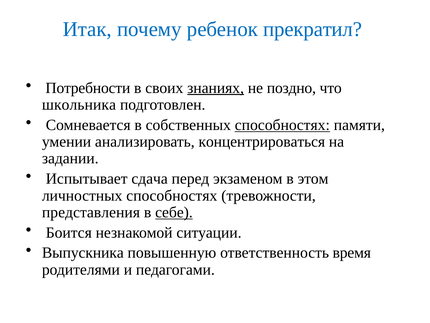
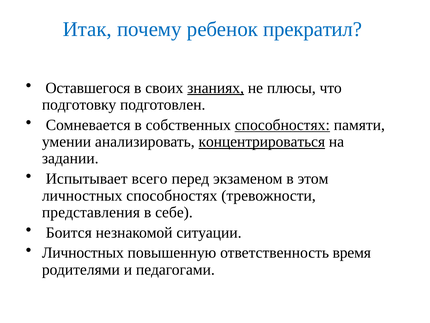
Потребности: Потребности -> Оставшегося (88, 88)
поздно: поздно -> плюсы (291, 88)
школьника: школьника -> подготовку (79, 105)
концентрироваться underline: none -> present (262, 142)
сдача: сдача -> всего (150, 178)
себе underline: present -> none (174, 212)
Выпускника: Выпускника -> Личностных (83, 252)
